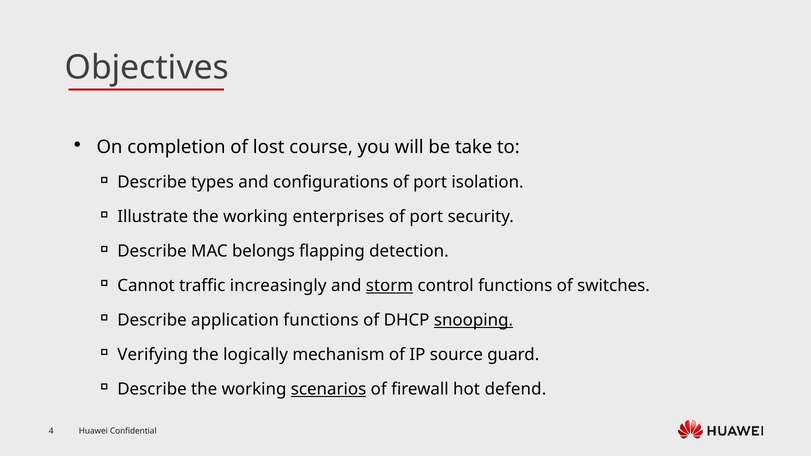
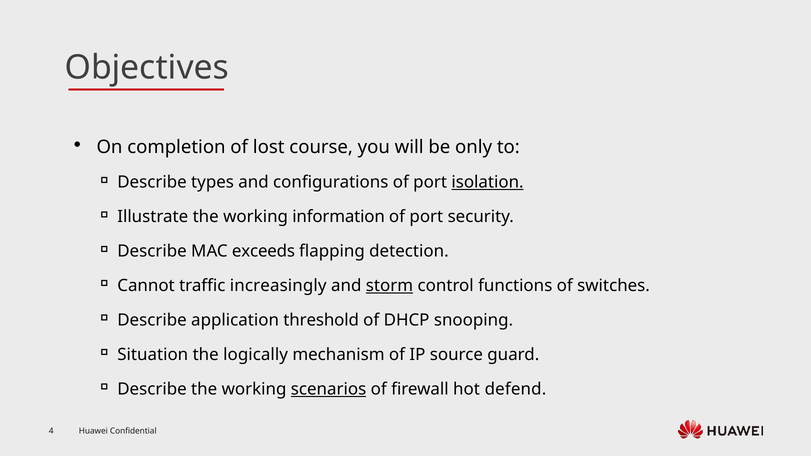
take: take -> only (474, 147)
isolation underline: none -> present (488, 182)
enterprises: enterprises -> information (339, 217)
belongs: belongs -> exceeds (263, 251)
application functions: functions -> threshold (321, 320)
snooping underline: present -> none (474, 320)
Verifying: Verifying -> Situation (153, 355)
